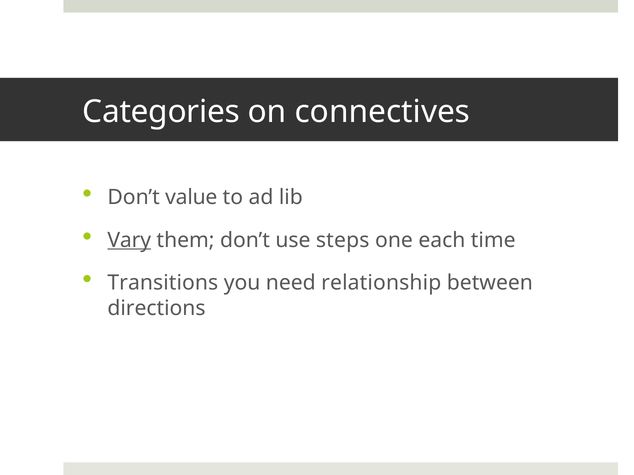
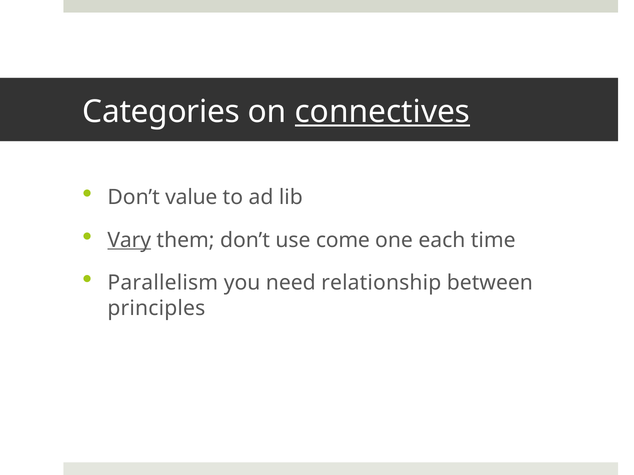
connectives underline: none -> present (382, 112)
steps: steps -> come (343, 240)
Transitions: Transitions -> Parallelism (163, 283)
directions: directions -> principles (156, 309)
